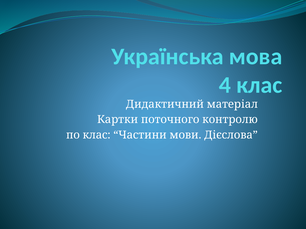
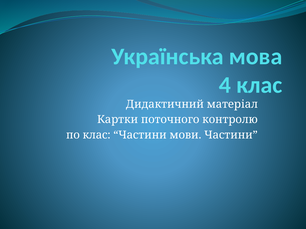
мови Дієслова: Дієслова -> Частини (231, 135)
